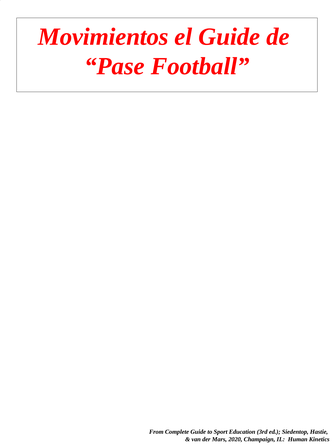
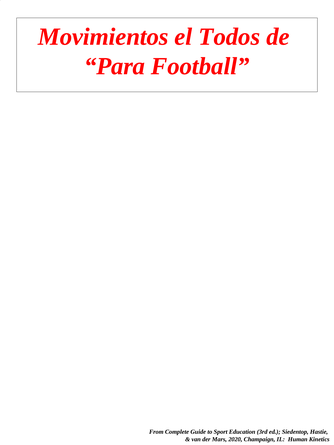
el Guide: Guide -> Todos (229, 37)
Pase: Pase -> Para (115, 66)
